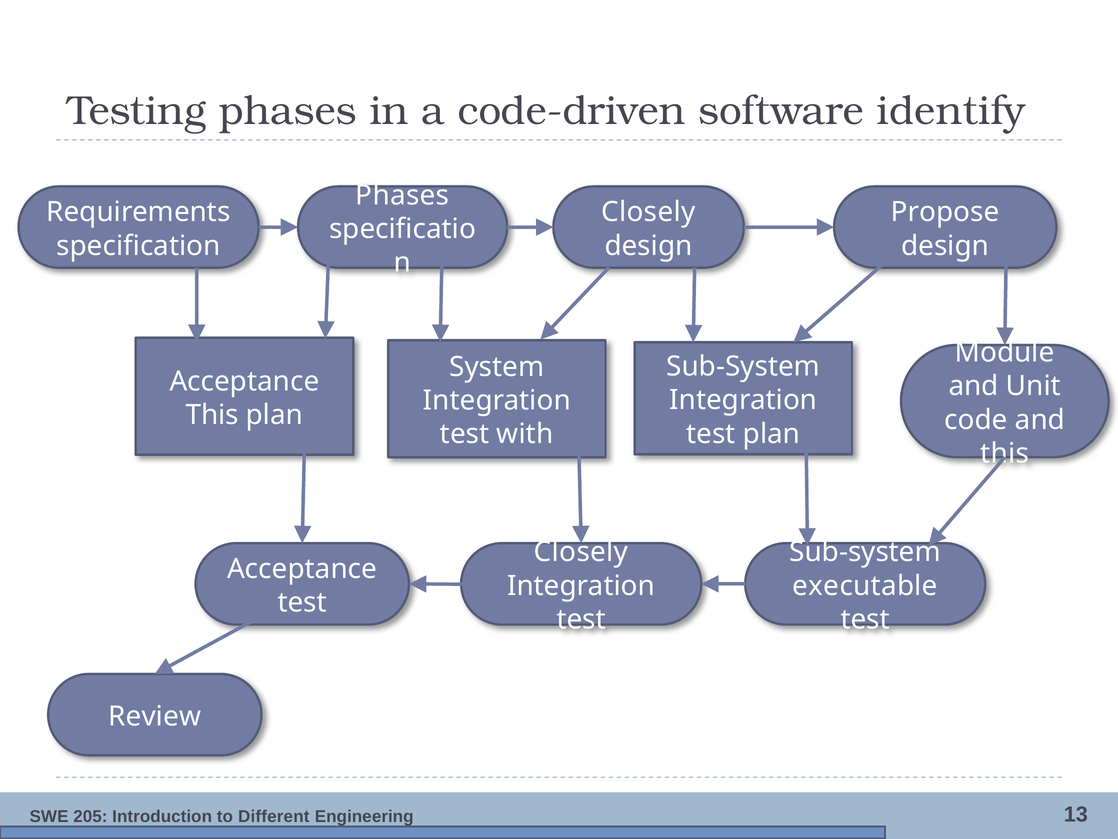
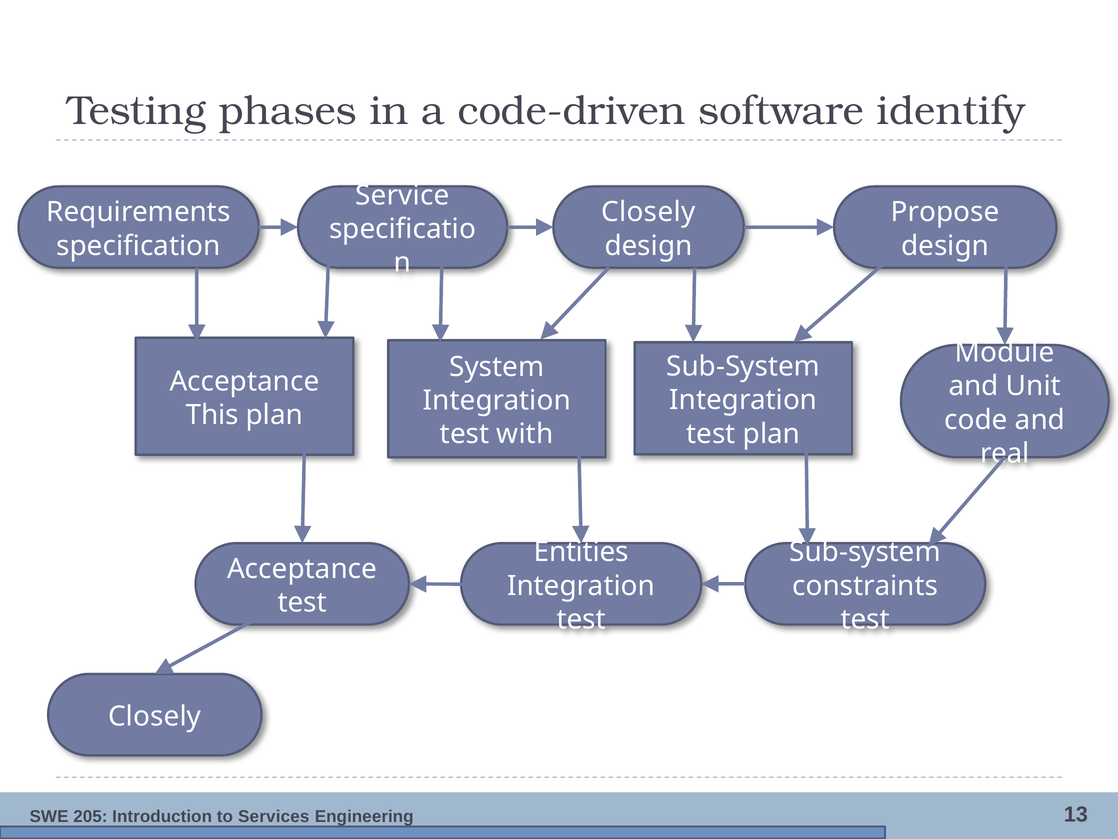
Phases: Phases -> Service (402, 195)
this: this -> real (1005, 453)
Closely: Closely -> Entities (581, 552)
executable: executable -> constraints (865, 585)
Review: Review -> Closely (155, 716)
Different: Different -> Services (274, 816)
